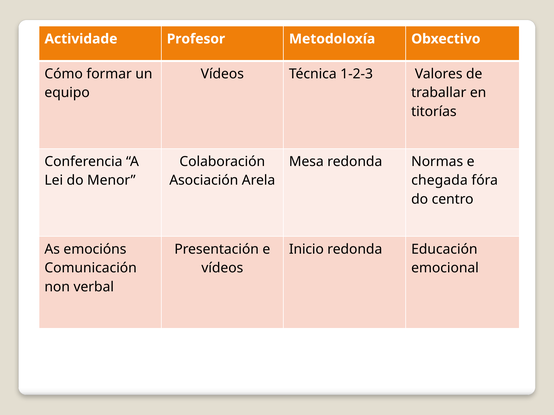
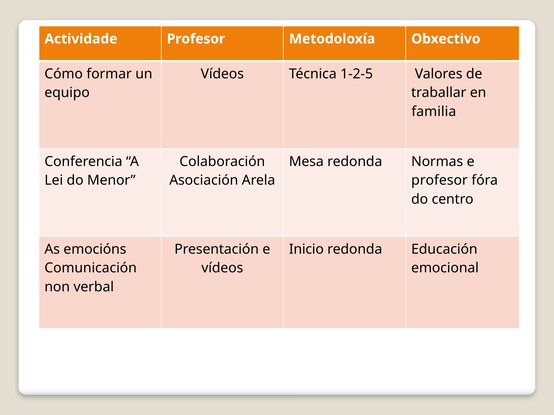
1-2-3: 1-2-3 -> 1-2-5 (357, 74)
titorías: titorías -> familia (434, 112)
chegada: chegada -> profesor (440, 181)
